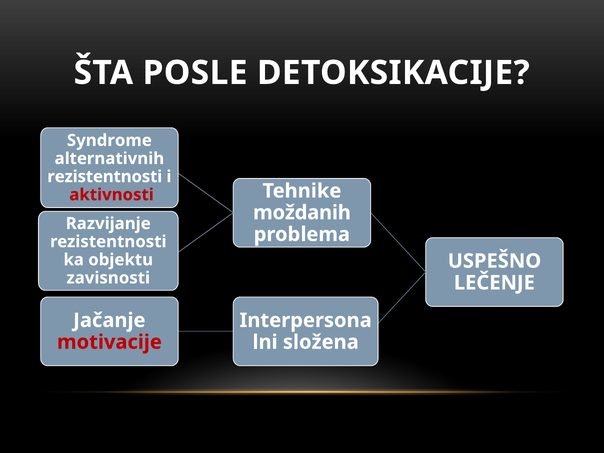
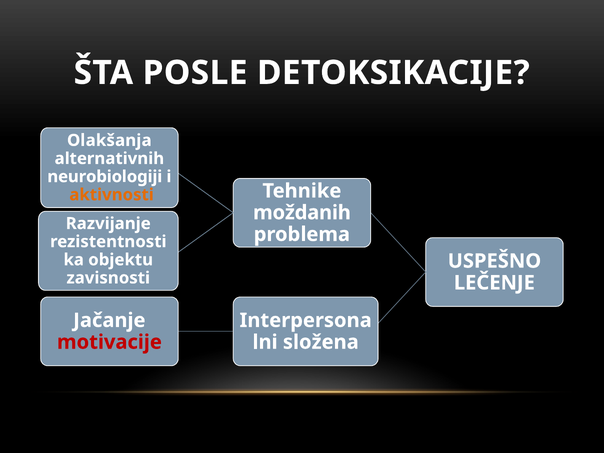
Syndrome: Syndrome -> Olakšanja (109, 140)
rezistentnosti: rezistentnosti -> neurobiologiji (105, 177)
aktivnosti colour: red -> orange (112, 195)
